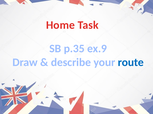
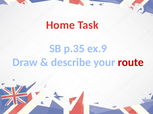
route colour: blue -> red (131, 63)
